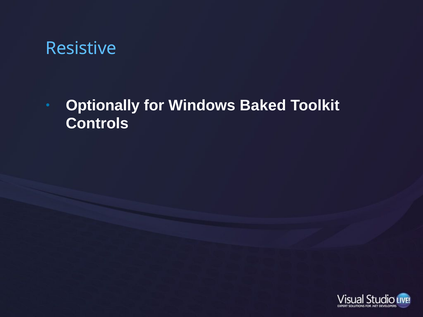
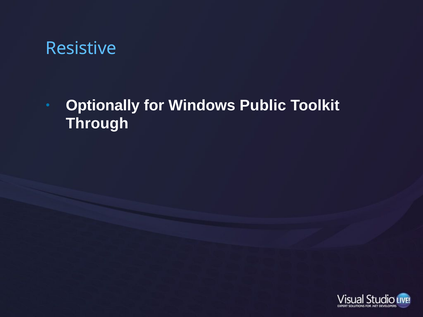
Baked: Baked -> Public (263, 105)
Controls: Controls -> Through (97, 124)
